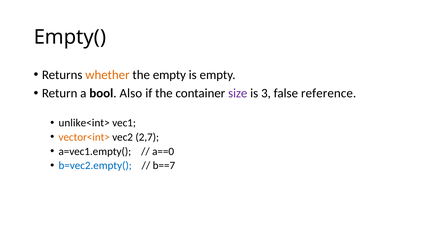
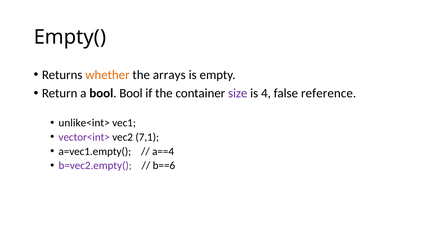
the empty: empty -> arrays (169, 75)
bool Also: Also -> Bool (131, 93)
3: 3 -> 4 (266, 93)
vector<int> colour: orange -> purple (84, 137)
2,7: 2,7 -> 7,1 (147, 137)
a==0: a==0 -> a==4 (163, 151)
b=vec2.empty( colour: blue -> purple (95, 165)
b==7: b==7 -> b==6 (164, 165)
